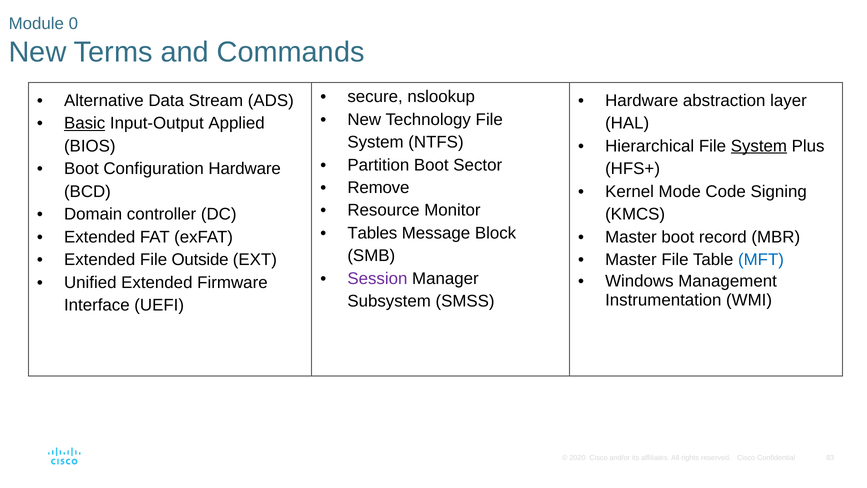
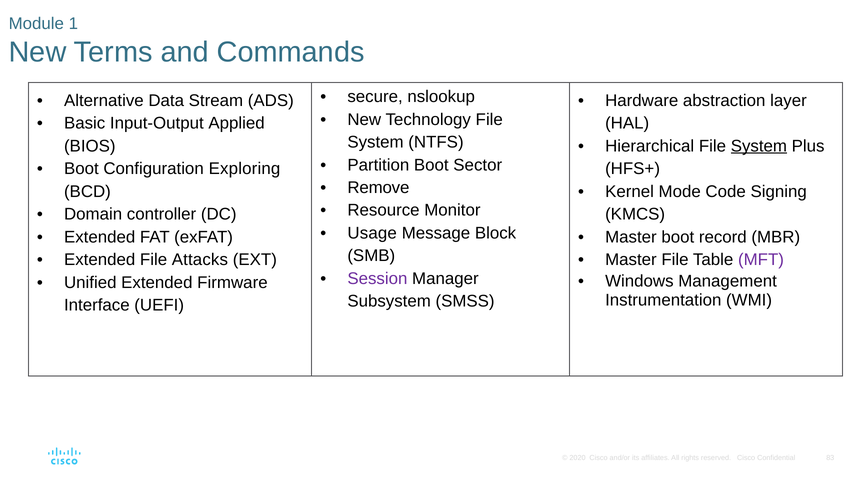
0: 0 -> 1 (73, 24)
Basic underline: present -> none (85, 123)
Configuration Hardware: Hardware -> Exploring (245, 169)
Tables: Tables -> Usage (372, 233)
Outside: Outside -> Attacks (200, 260)
MFT colour: blue -> purple (761, 260)
